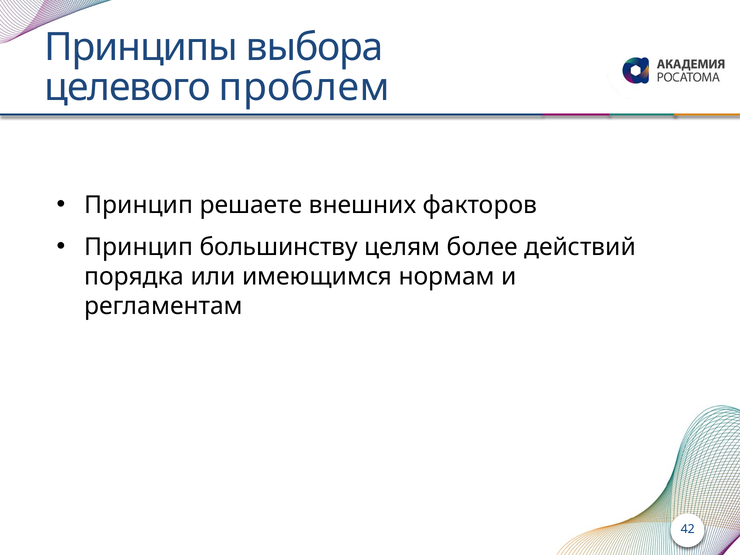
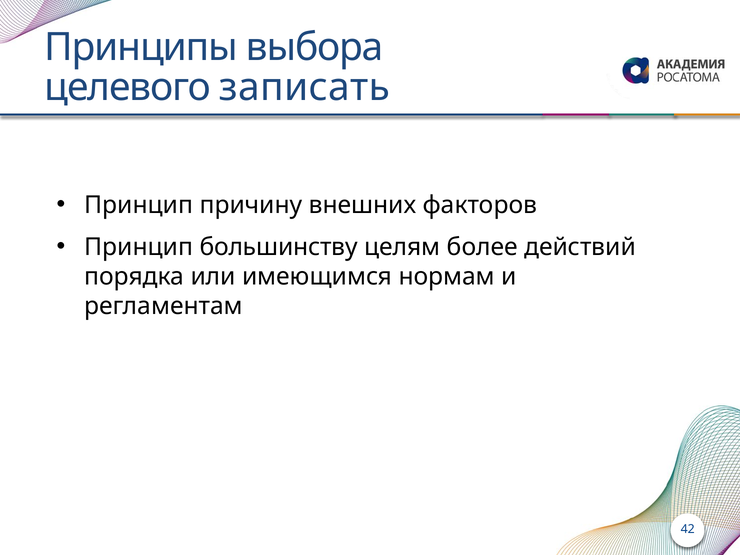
проблем: проблем -> записать (304, 87)
решаете: решаете -> причину (251, 205)
